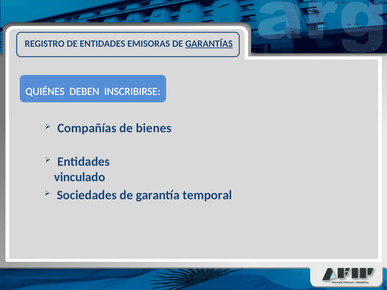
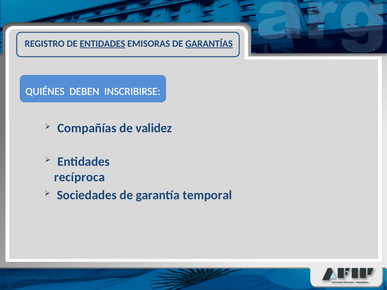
ENTIDADES underline: none -> present (102, 44)
bienes: bienes -> validez (154, 128)
vinculado: vinculado -> recíproca (80, 177)
